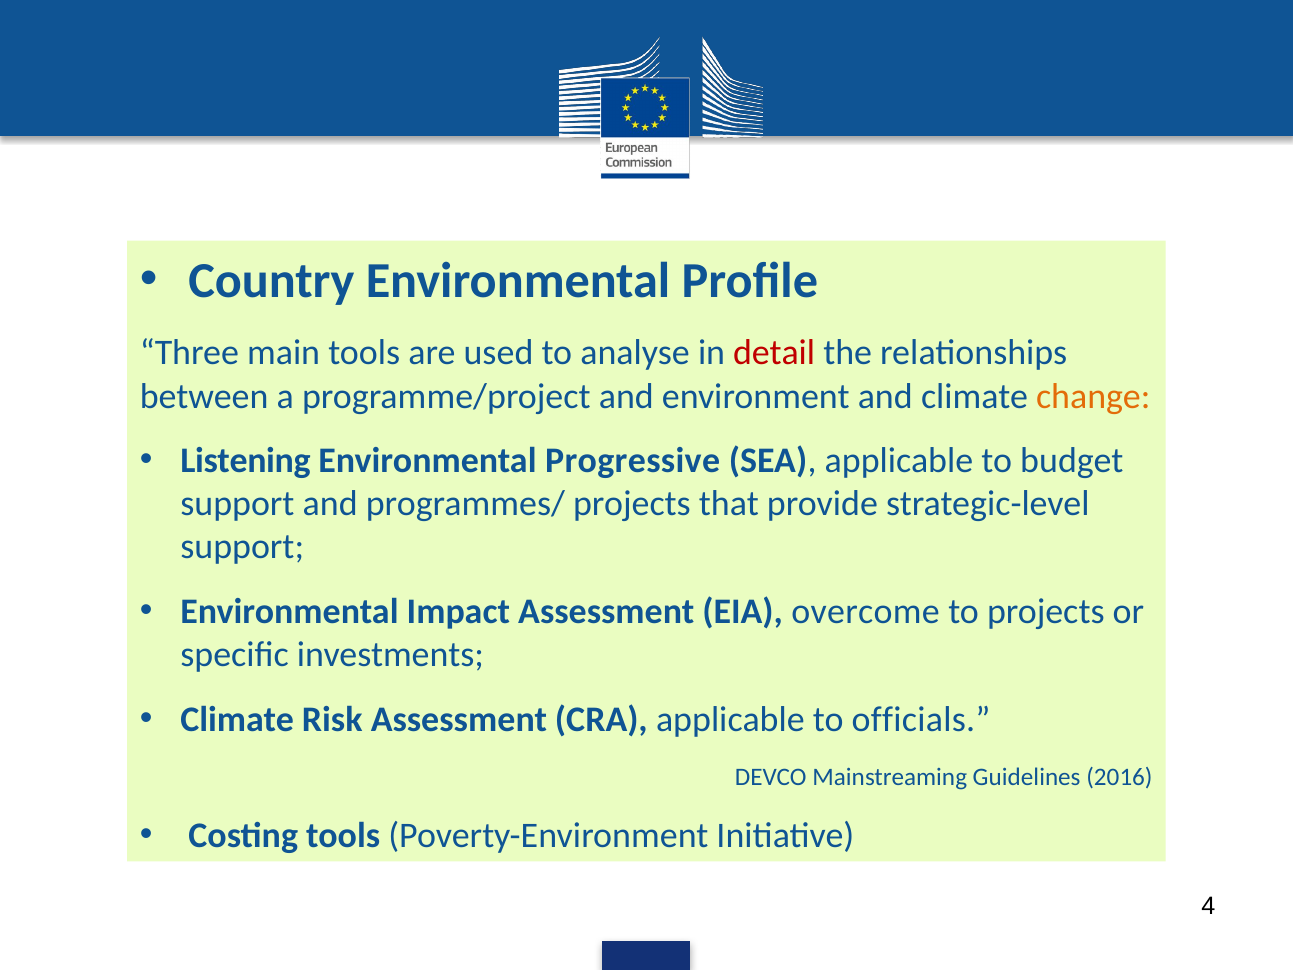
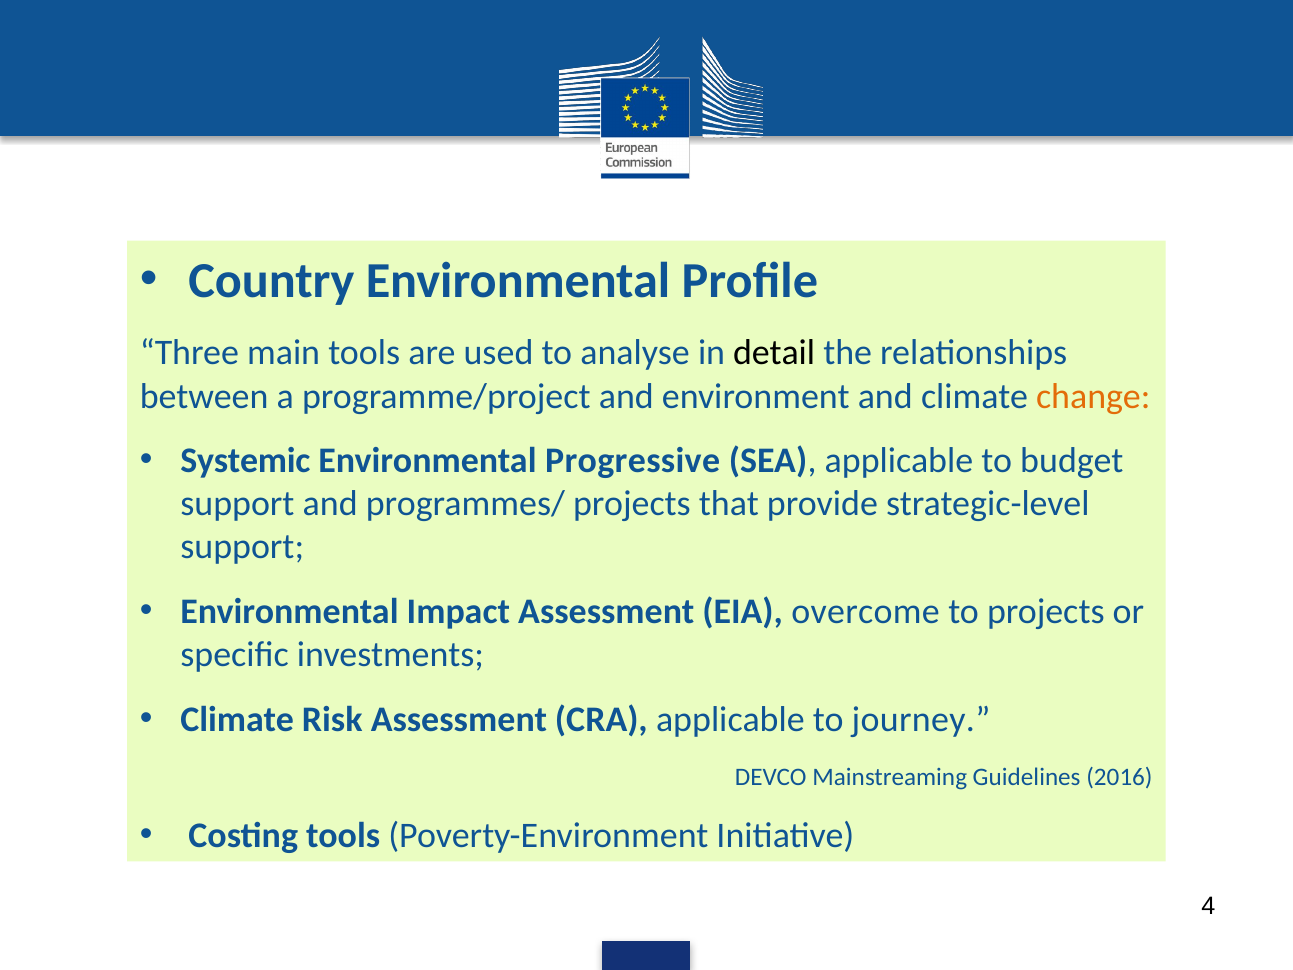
detail colour: red -> black (774, 353)
Listening: Listening -> Systemic (245, 461)
officials: officials -> journey (921, 719)
